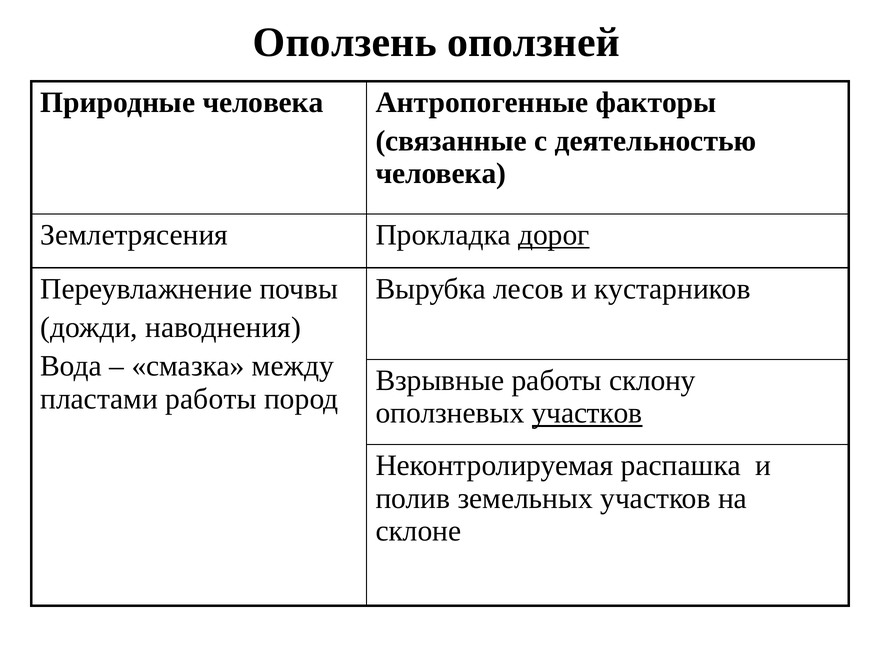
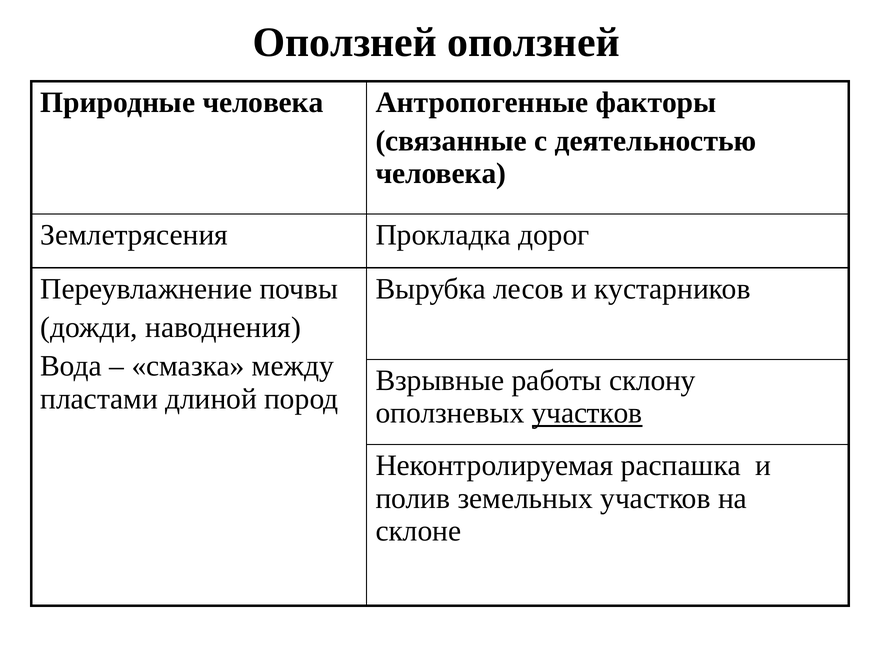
Оползень: Оползень -> Оползней (345, 42)
дорог underline: present -> none (554, 235)
пластами работы: работы -> длиной (211, 398)
